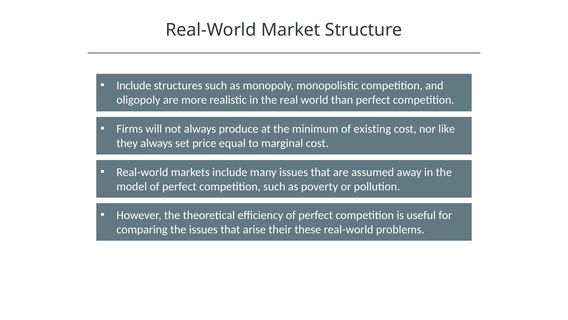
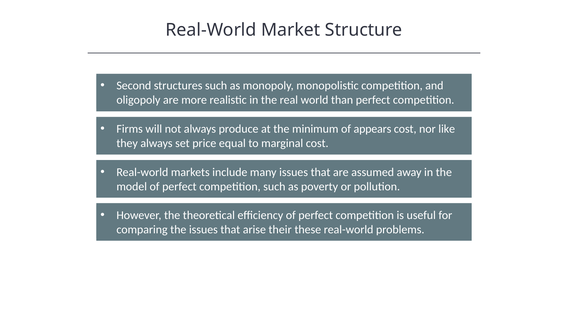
Include: Include -> Second (134, 86)
existing: existing -> appears (372, 129)
